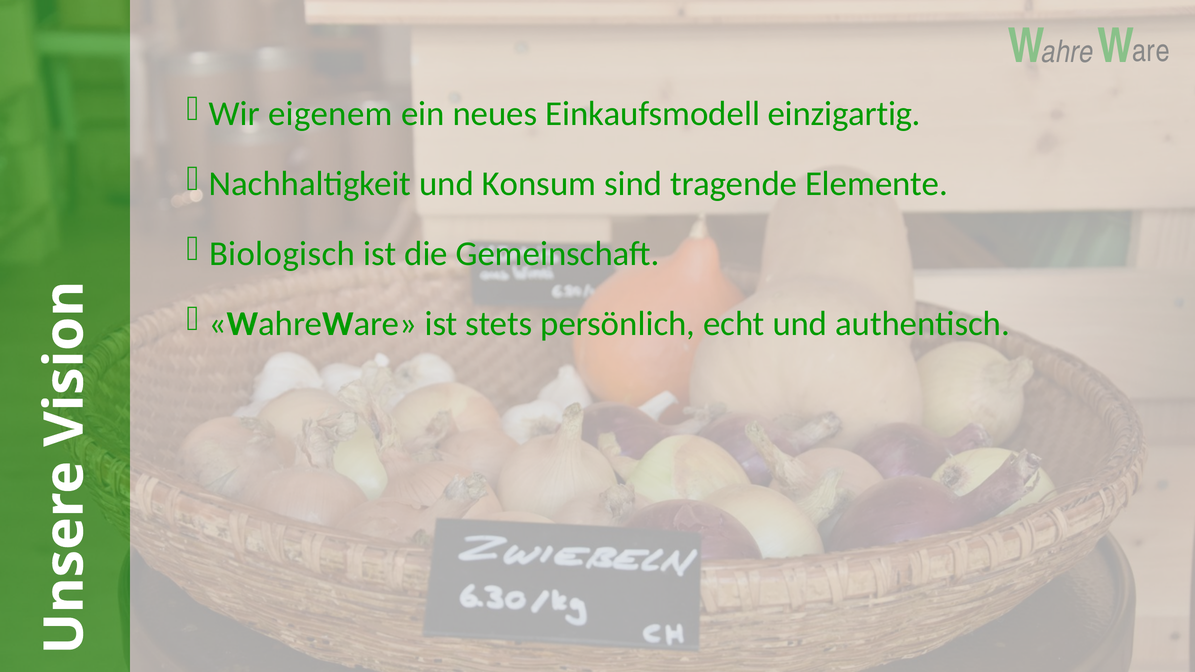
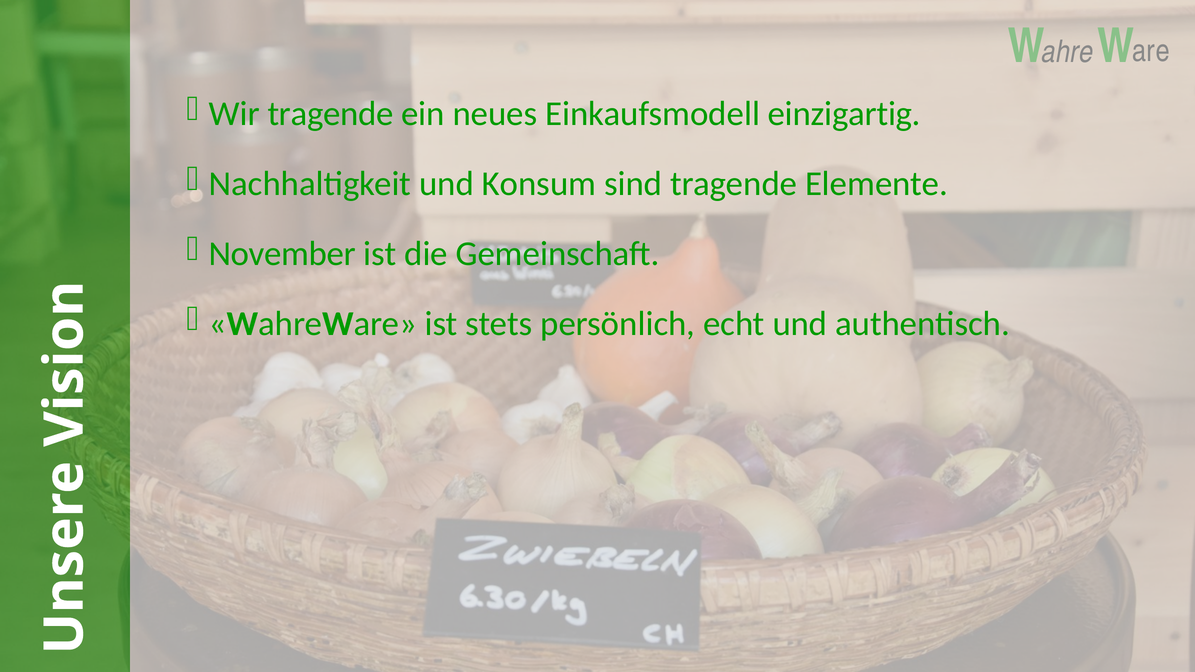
Wir eigenem: eigenem -> tragende (331, 114)
Biologisch: Biologisch -> November (282, 254)
